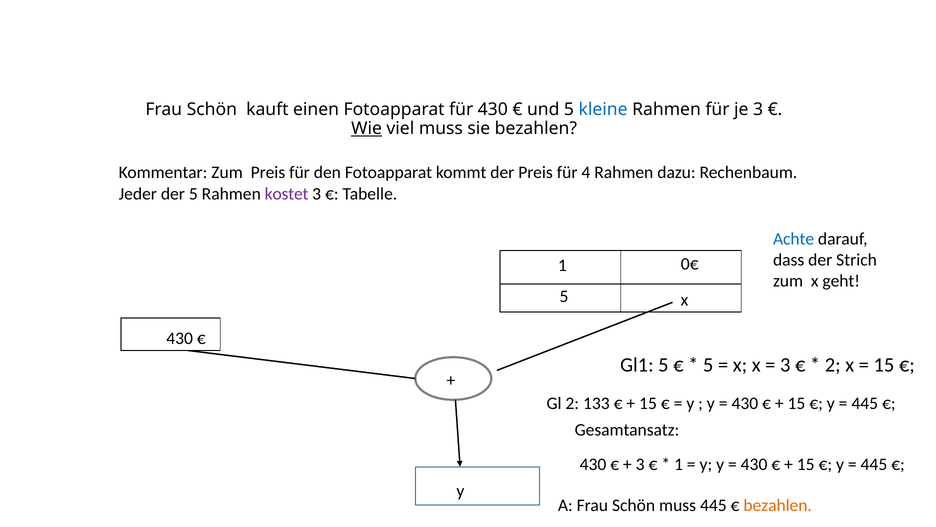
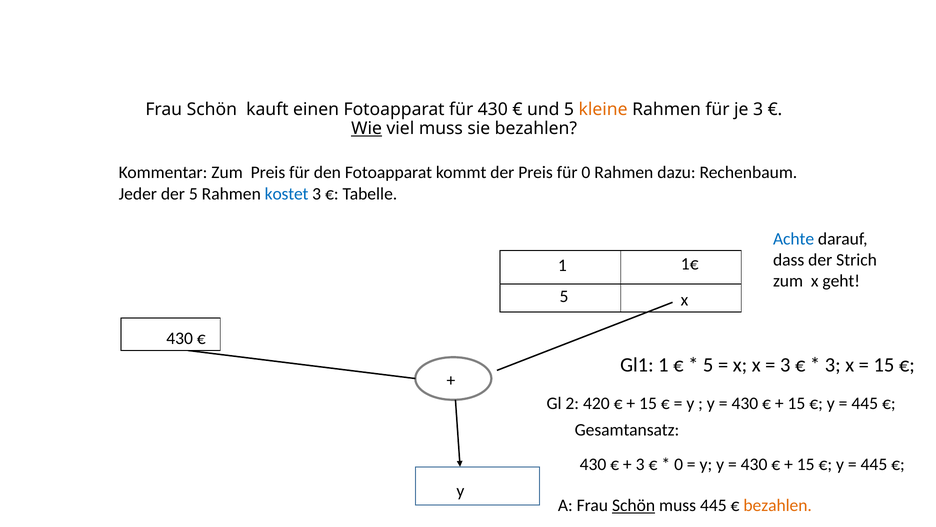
kleine colour: blue -> orange (603, 109)
für 4: 4 -> 0 (586, 173)
kostet colour: purple -> blue (287, 194)
0€: 0€ -> 1€ (690, 263)
Gl1 5: 5 -> 1 (663, 365)
2: 2 -> 3 (833, 365)
133: 133 -> 420 (596, 403)
1: 1 -> 0 (679, 464)
Schön underline: none -> present (634, 505)
